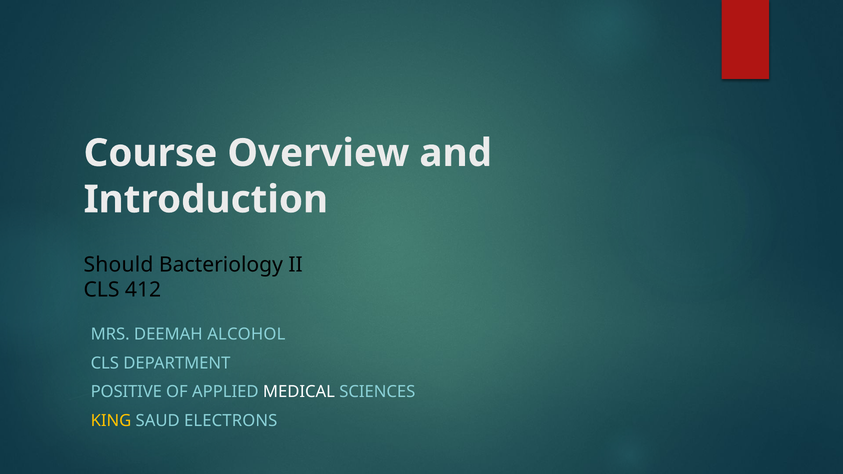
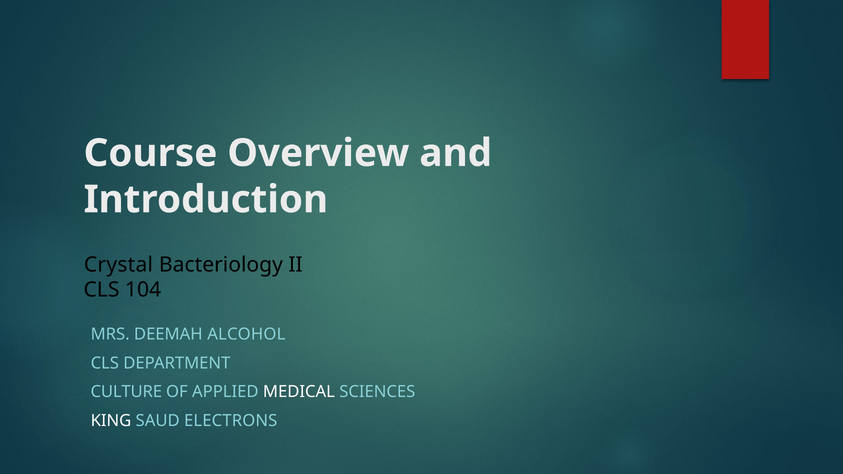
Should: Should -> Crystal (118, 265)
412: 412 -> 104 (143, 290)
POSITIVE: POSITIVE -> CULTURE (126, 392)
KING colour: yellow -> white (111, 421)
